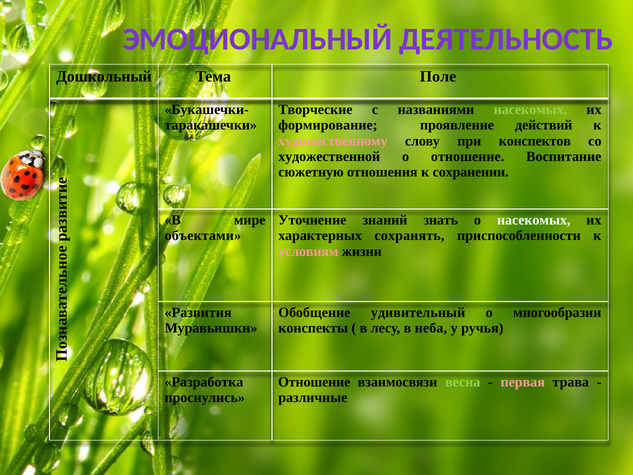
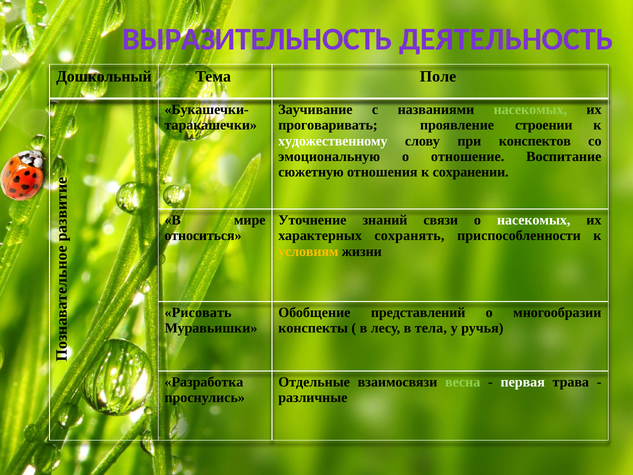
ЭМОЦИОНАЛЬНЫЙ: ЭМОЦИОНАЛЬНЫЙ -> ВЫРАЗИТЕЛЬНОСТЬ (257, 39)
Творческие: Творческие -> Заучивание (315, 110)
формирование: формирование -> проговаривать (328, 125)
действий: действий -> строении (544, 125)
художественному colour: pink -> white (333, 141)
художественной: художественной -> эмоциональную (329, 156)
знать: знать -> связи (441, 220)
объектами: объектами -> относиться (203, 236)
условиям colour: pink -> yellow (308, 251)
Развития: Развития -> Рисовать (198, 312)
удивительный: удивительный -> представлений (418, 312)
неба: неба -> тела (431, 328)
Отношение: Отношение -> Отдельные (314, 382)
первая colour: pink -> white (523, 382)
